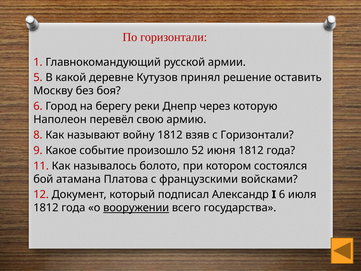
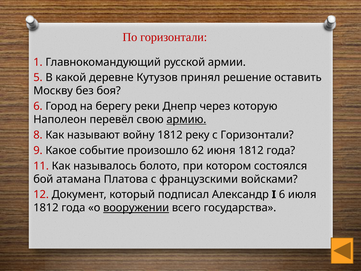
армию underline: none -> present (186, 119)
взяв: взяв -> реку (197, 135)
52: 52 -> 62 (198, 150)
